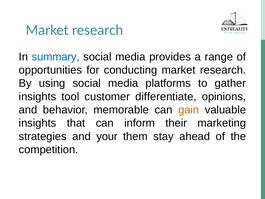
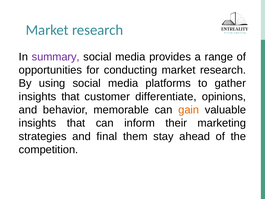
summary colour: blue -> purple (56, 57)
tool: tool -> that (70, 96)
your: your -> final (107, 136)
